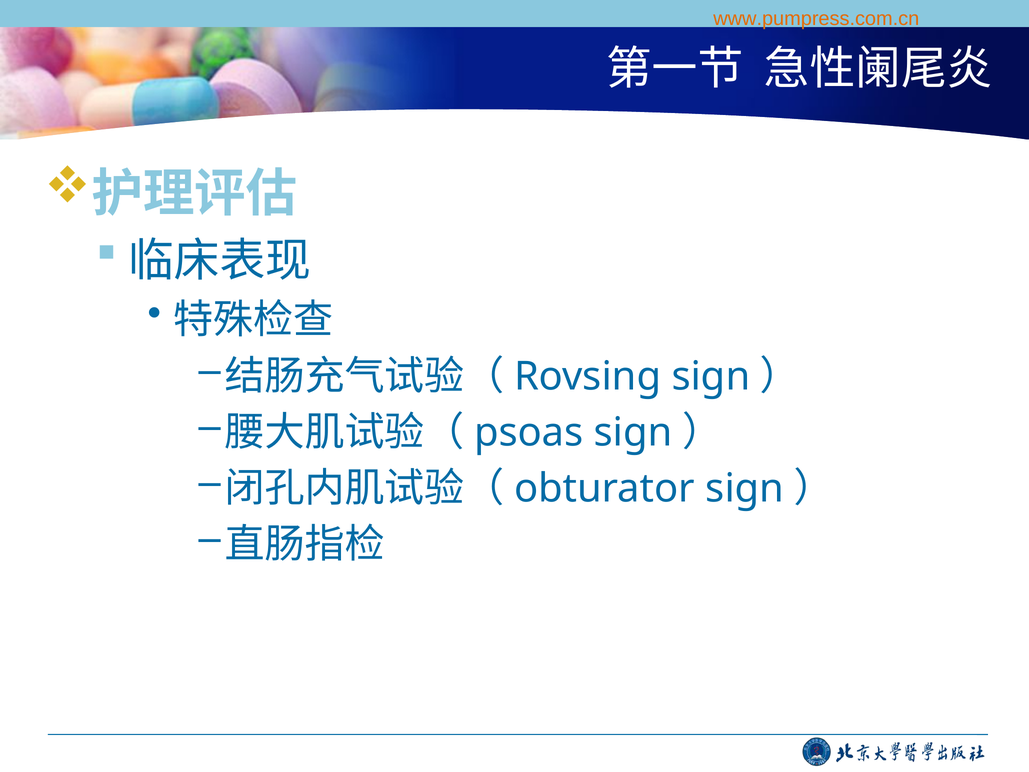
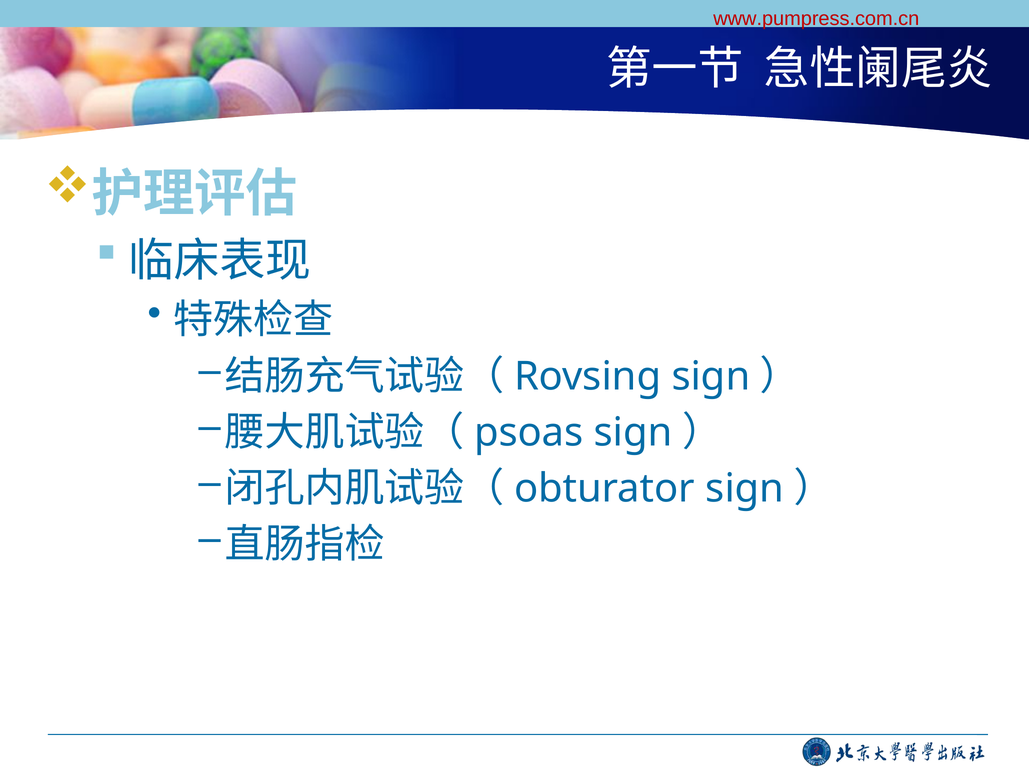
www.pumpress.com.cn colour: orange -> red (816, 18)
